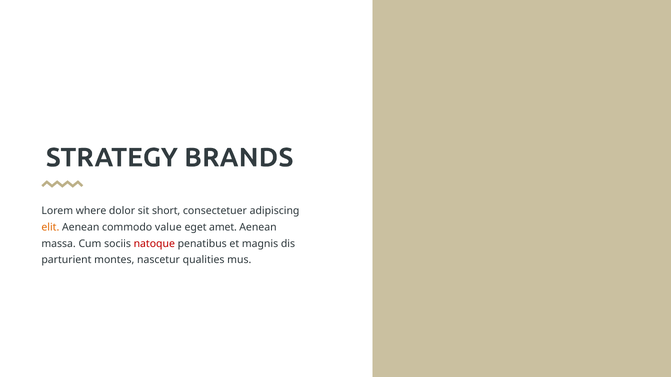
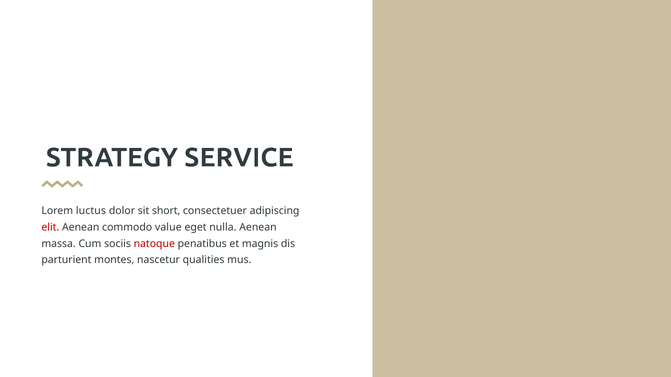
BRANDS: BRANDS -> SERVICE (239, 158)
where: where -> luctus (91, 211)
elit colour: orange -> red (50, 228)
amet: amet -> nulla (223, 228)
